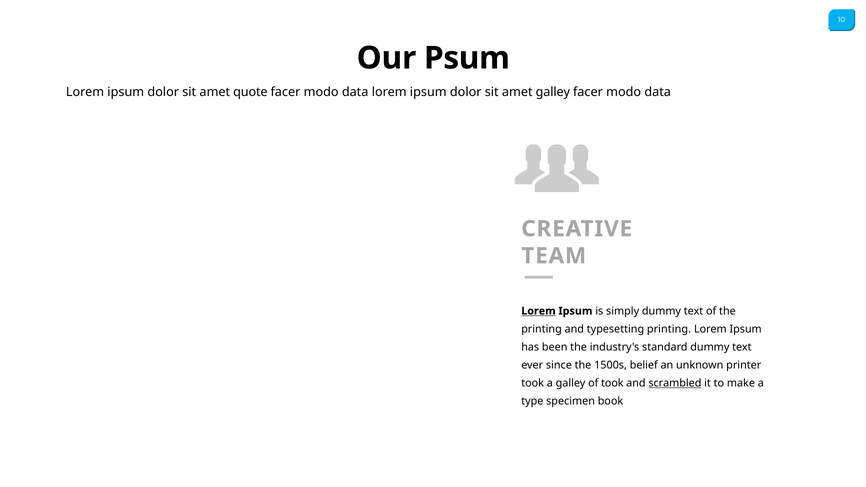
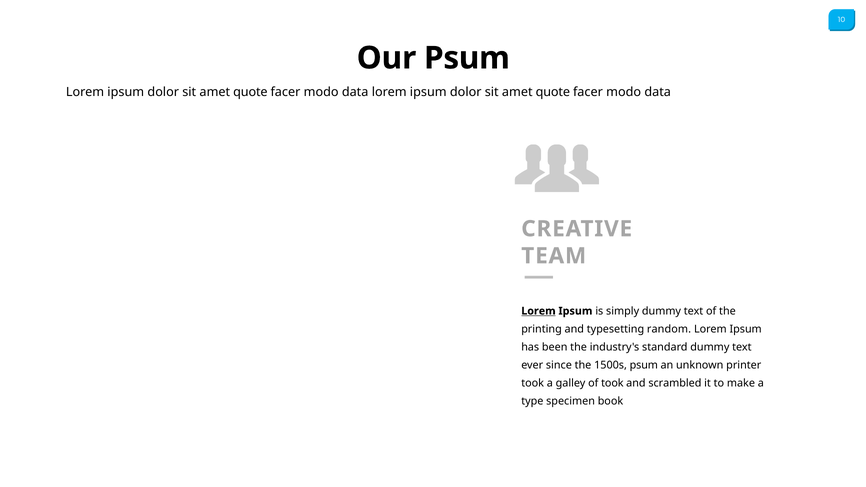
galley: galley -> quote (553, 92)
typesetting printing: printing -> random (669, 329)
1500s belief: belief -> psum (644, 365)
scrambled underline: present -> none (675, 383)
